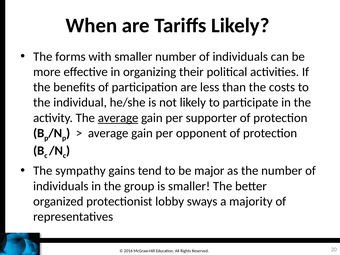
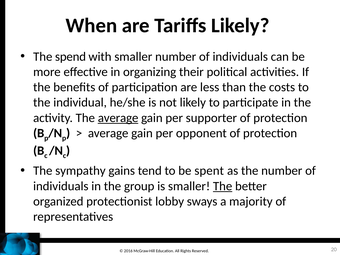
forms: forms -> spend (71, 57)
major: major -> spent (209, 171)
The underline: none -> present (223, 186)
